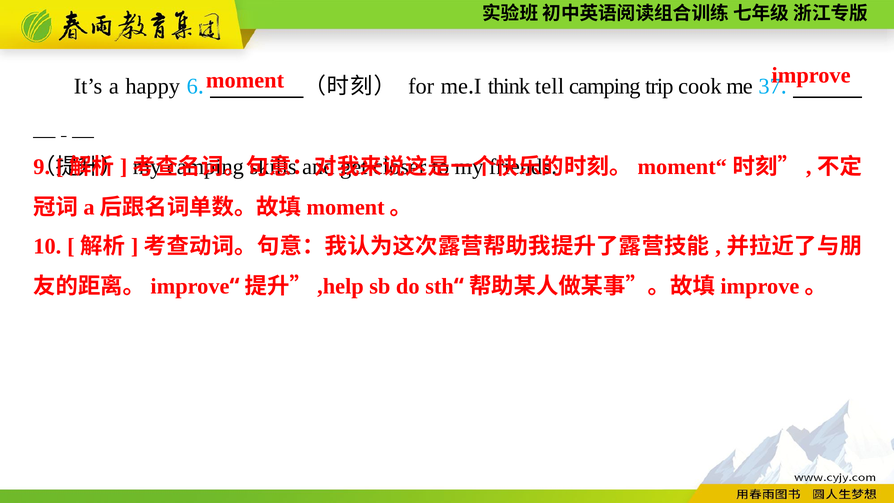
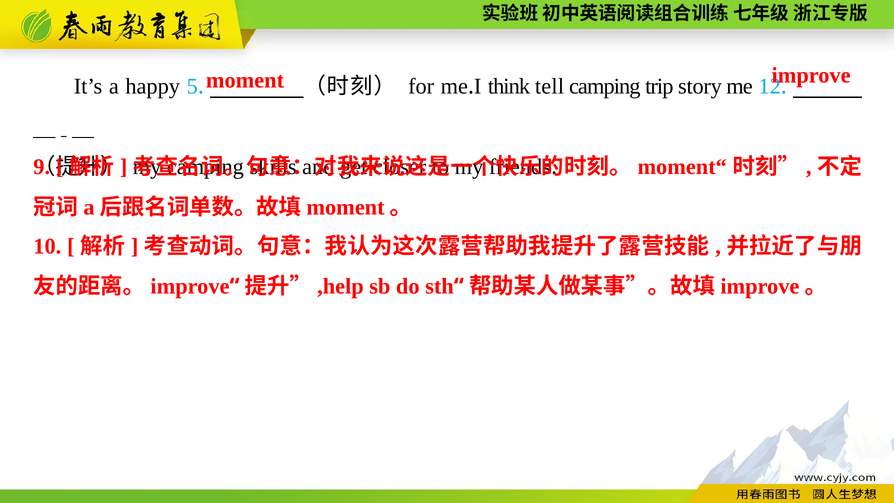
6: 6 -> 5 (192, 86)
cook: cook -> story (700, 86)
37: 37 -> 12 (770, 86)
